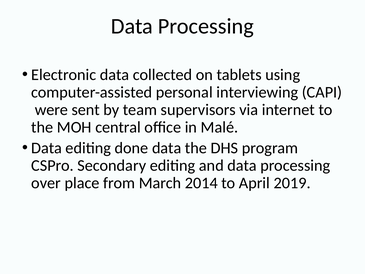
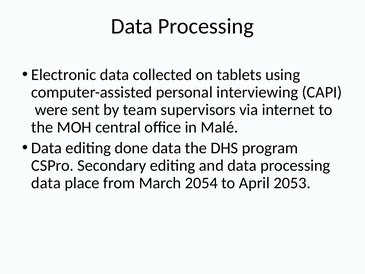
over: over -> data (46, 183)
2014: 2014 -> 2054 (201, 183)
2019: 2019 -> 2053 (292, 183)
